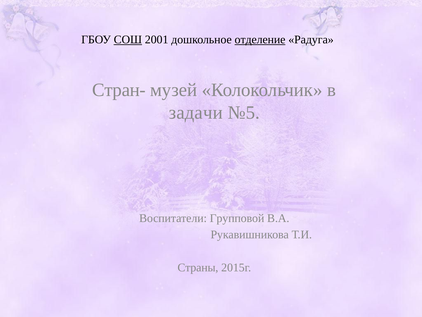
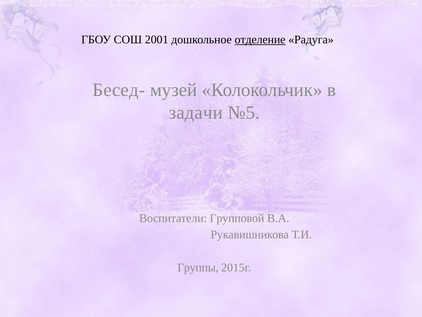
СОШ underline: present -> none (128, 39)
Стран-: Стран- -> Бесед- (119, 90)
Страны: Страны -> Группы (198, 267)
